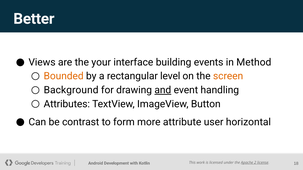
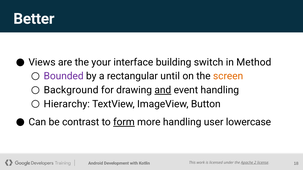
events: events -> switch (209, 62)
Bounded colour: orange -> purple (64, 76)
level: level -> until (170, 76)
Attributes: Attributes -> Hierarchy (67, 104)
form underline: none -> present (124, 122)
more attribute: attribute -> handling (182, 122)
horizontal: horizontal -> lowercase (248, 122)
